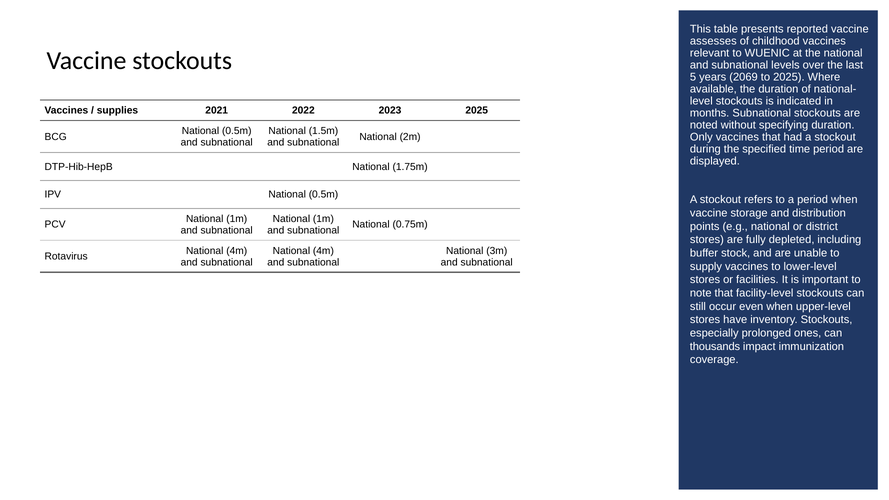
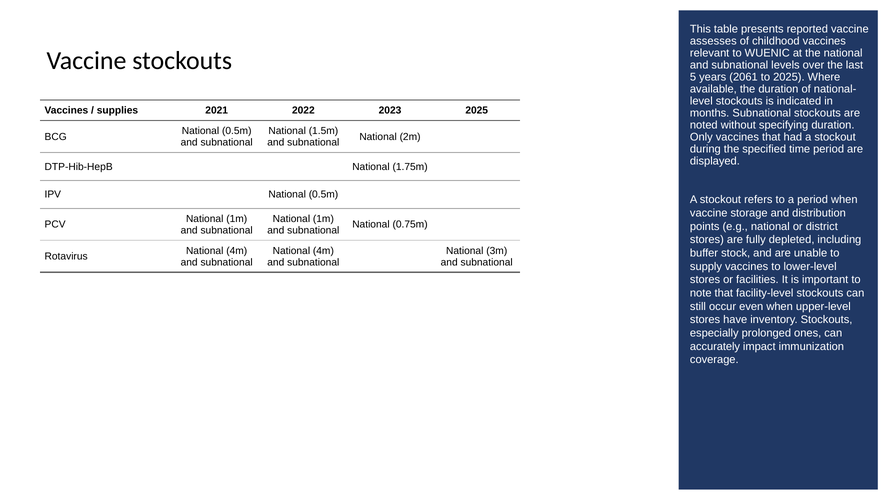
2069: 2069 -> 2061 (744, 77)
thousands: thousands -> accurately (715, 346)
